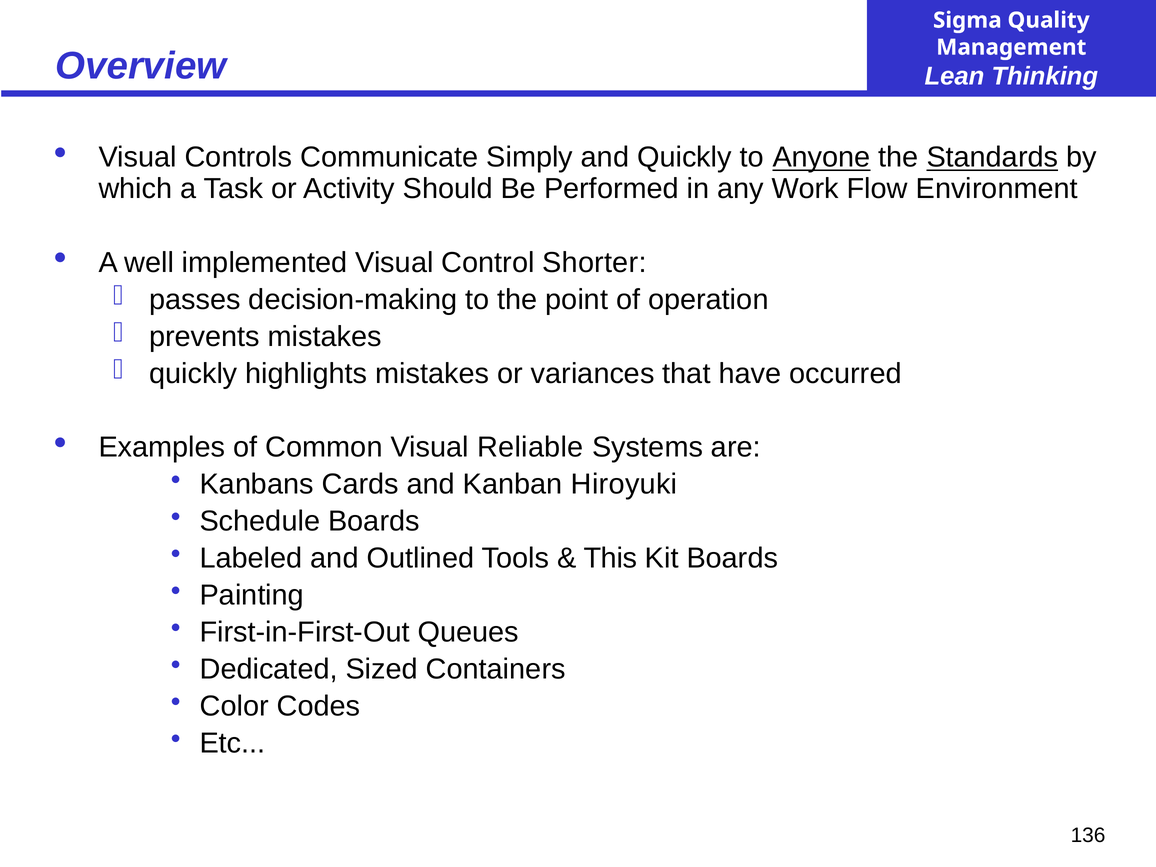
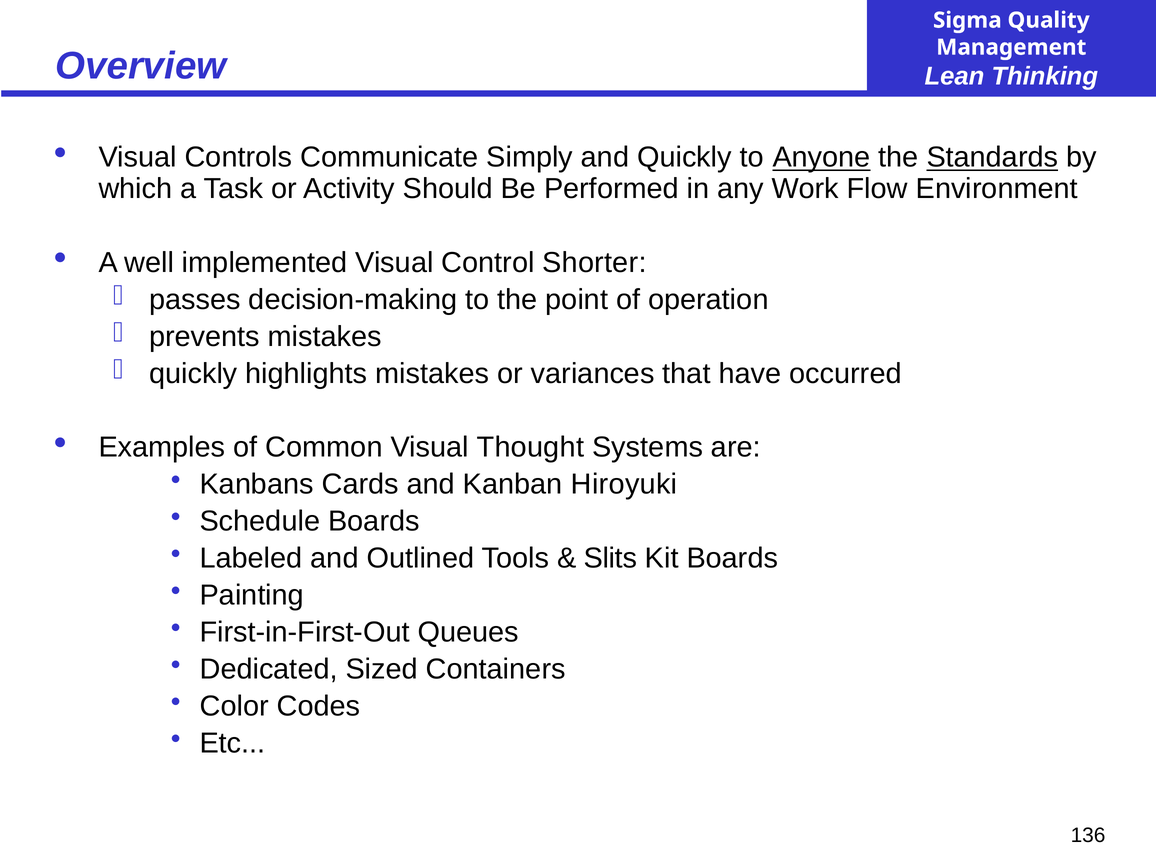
Reliable: Reliable -> Thought (530, 447)
This: This -> Slits (610, 558)
